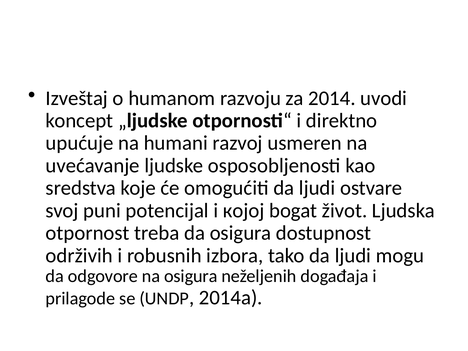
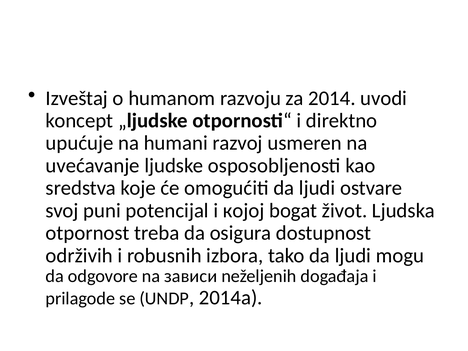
na osigura: osigura -> зависи (191, 276)
